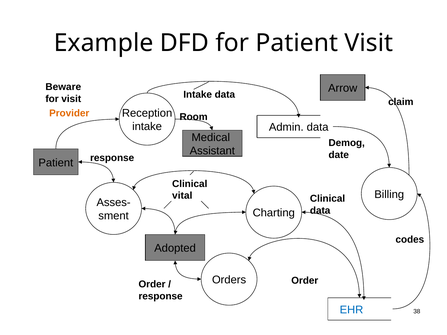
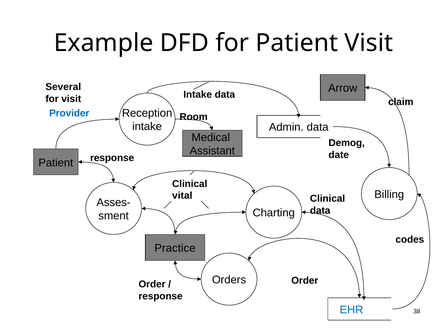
Beware: Beware -> Several (63, 87)
Provider colour: orange -> blue (69, 113)
Adopted: Adopted -> Practice (175, 248)
